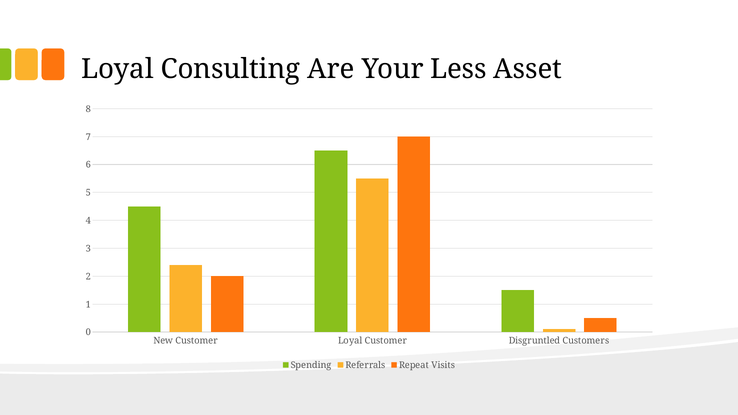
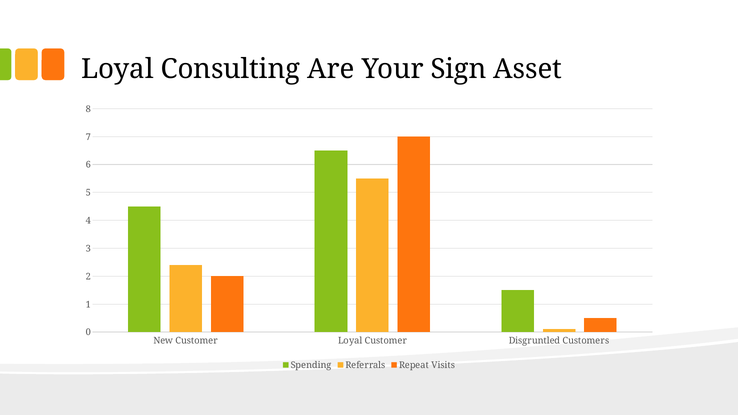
Less: Less -> Sign (459, 69)
